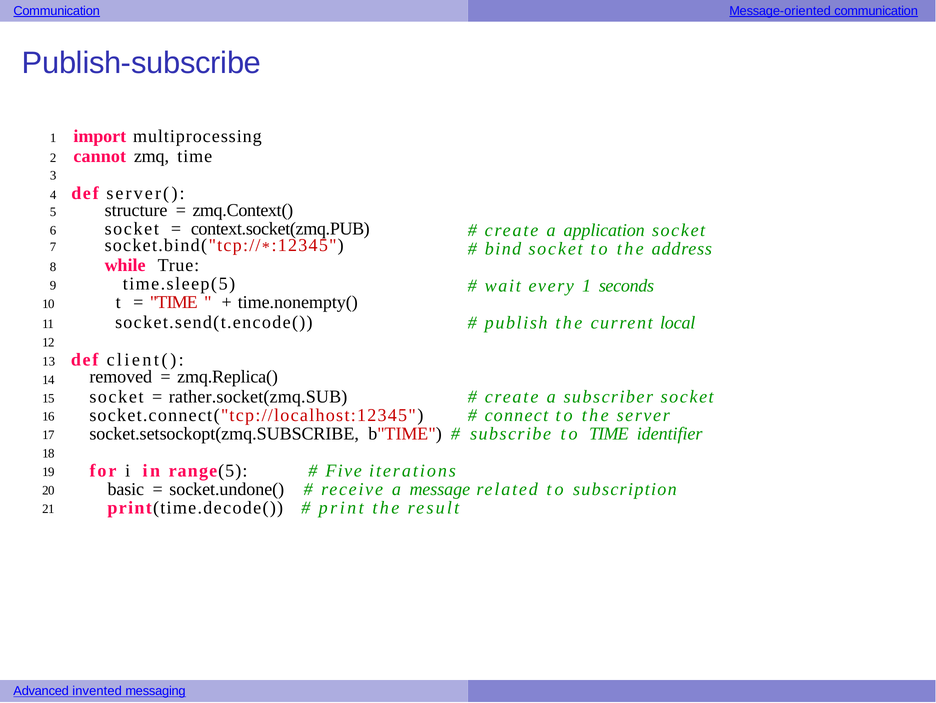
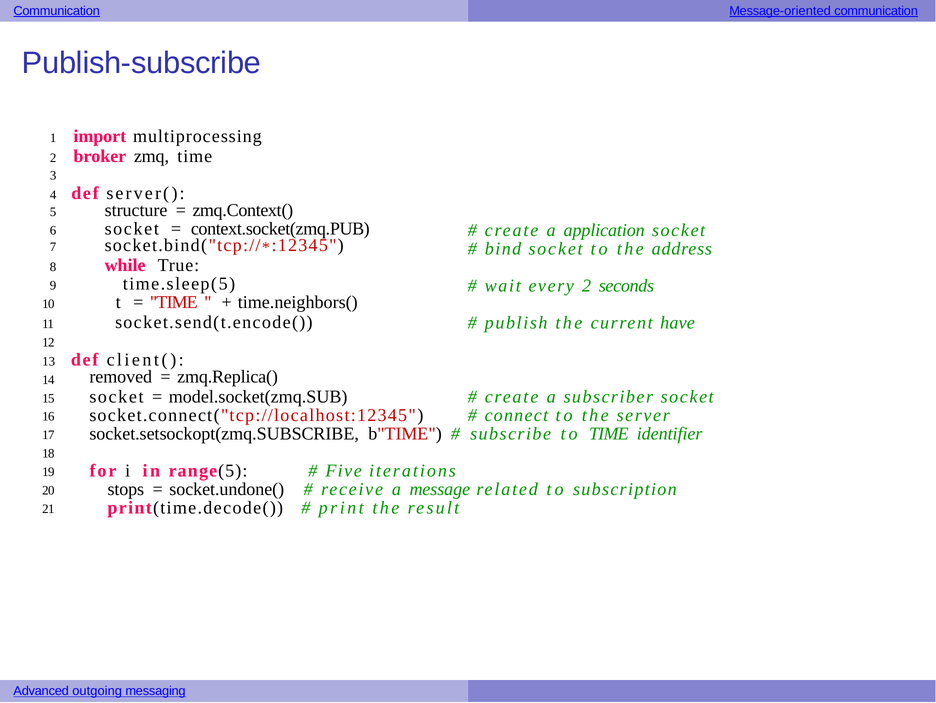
cannot: cannot -> broker (100, 156)
every 1: 1 -> 2 (587, 285)
time.nonempty(: time.nonempty( -> time.neighbors( (298, 302)
local: local -> have (678, 322)
rather.socket(zmq.SUB: rather.socket(zmq.SUB -> model.socket(zmq.SUB (258, 397)
basic: basic -> stops (126, 489)
invented: invented -> outgoing (97, 691)
